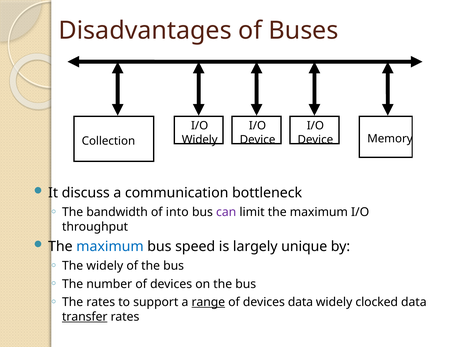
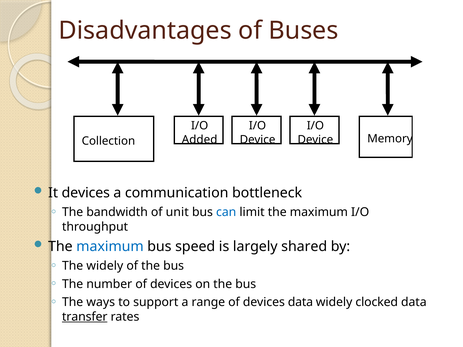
Widely: Widely -> Added (200, 140)
It discuss: discuss -> devices (86, 193)
into: into -> unit (177, 212)
can colour: purple -> blue (226, 212)
unique: unique -> shared (304, 247)
The rates: rates -> ways (101, 302)
range underline: present -> none (208, 302)
